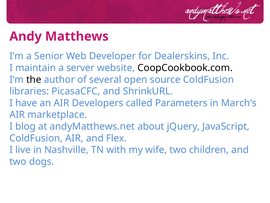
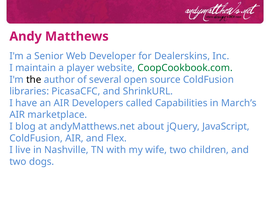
server: server -> player (80, 68)
CoopCookbook.com colour: black -> green (185, 68)
Parameters: Parameters -> Capabilities (181, 103)
